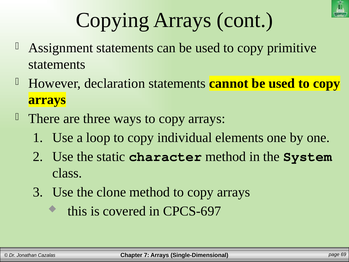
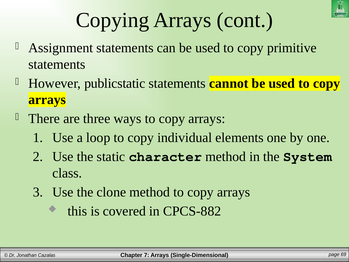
declaration: declaration -> publicstatic (115, 83)
CPCS-697: CPCS-697 -> CPCS-882 (192, 211)
